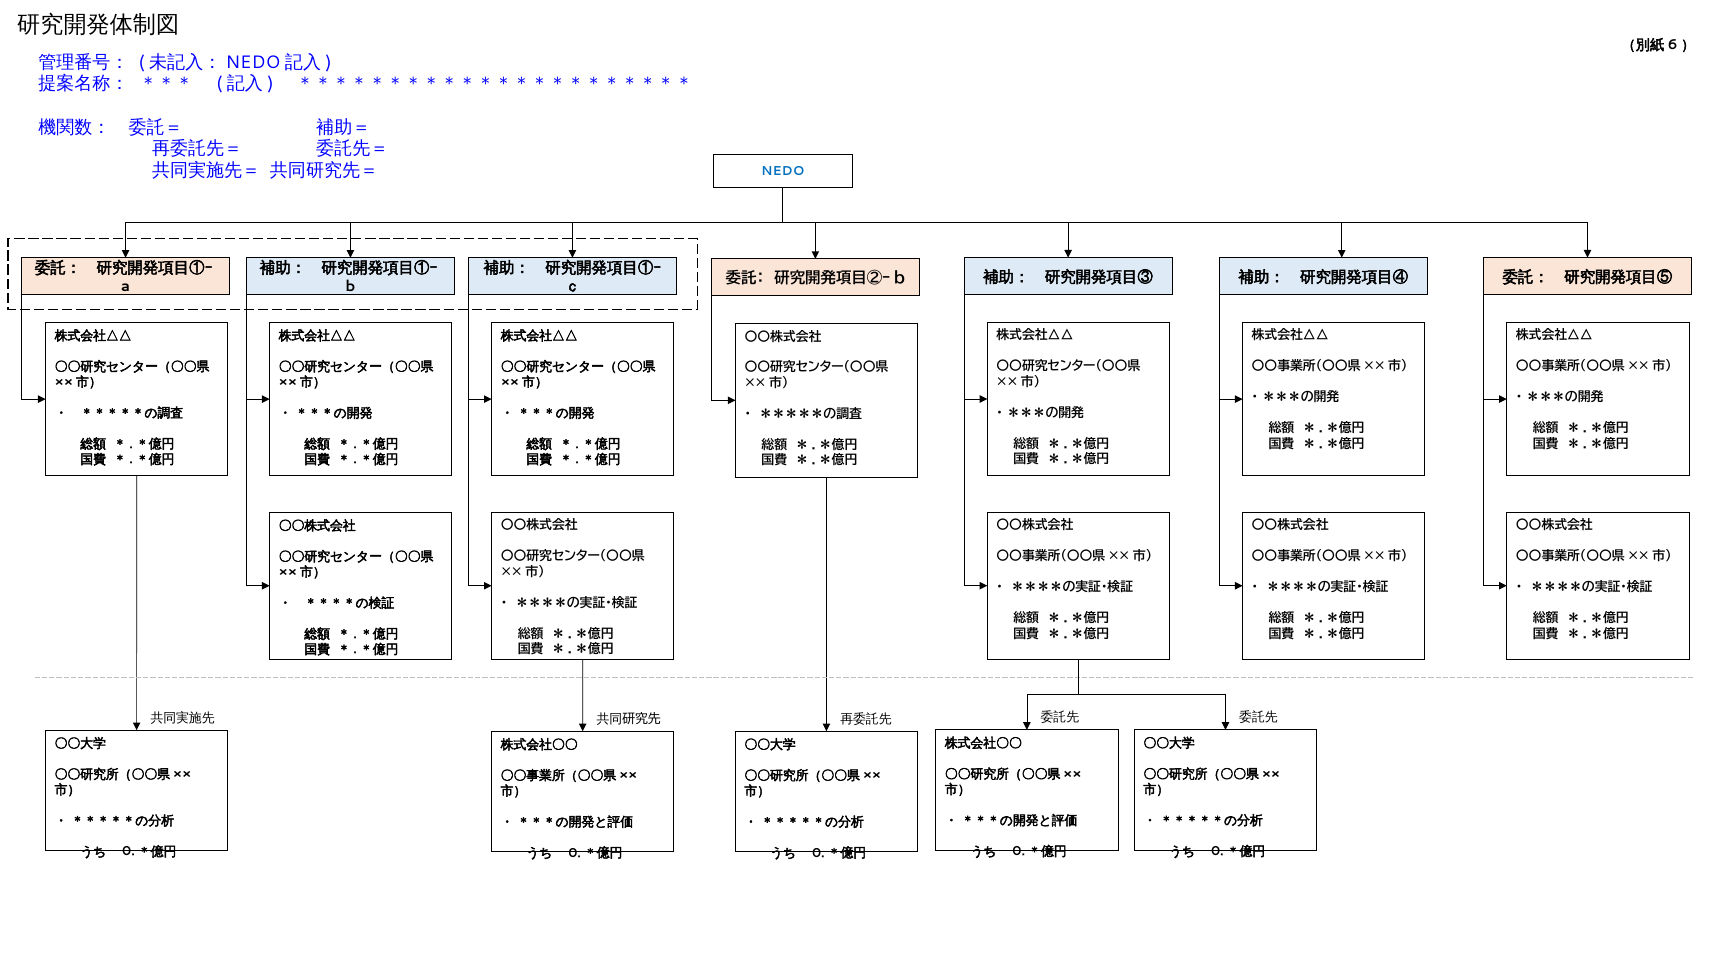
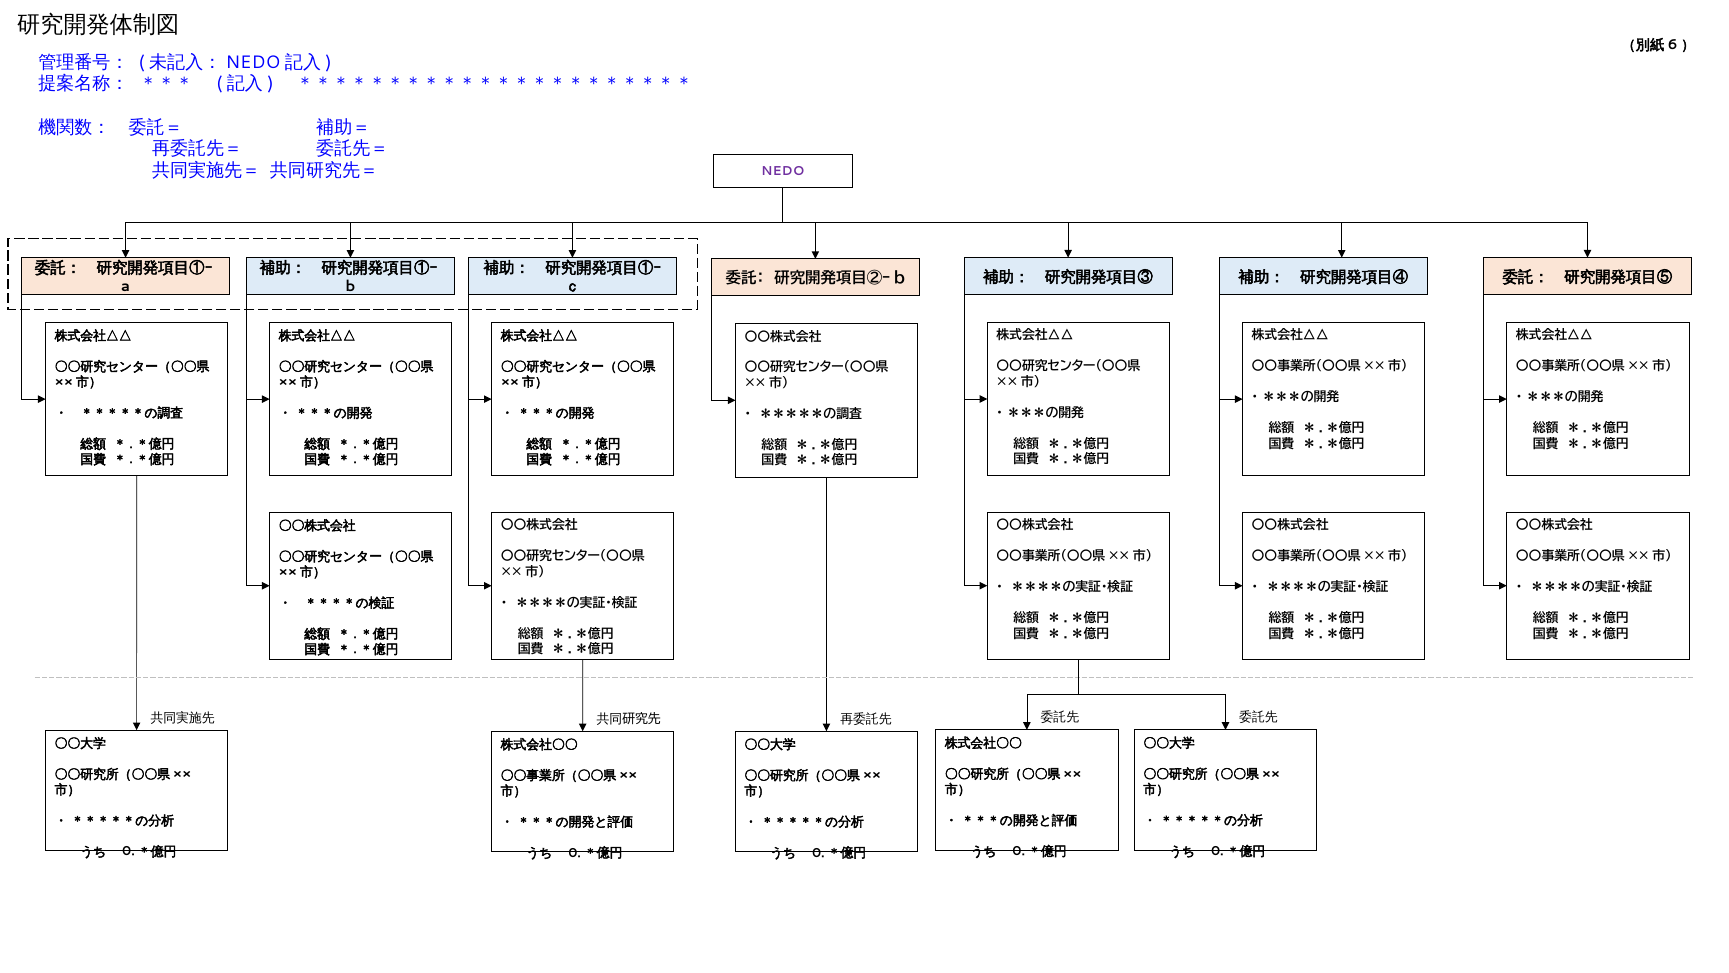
NEDO colour: blue -> purple (783, 172)
